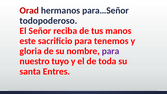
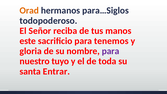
Orad colour: red -> orange (29, 11)
para…Señor: para…Señor -> para…Siglos (105, 11)
Entres: Entres -> Entrar (56, 71)
